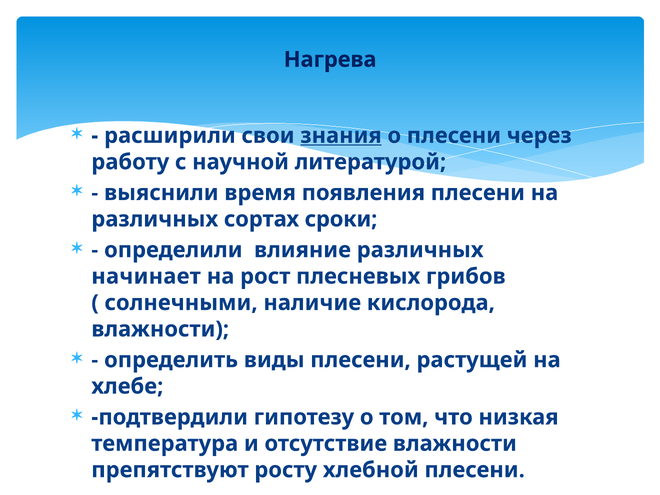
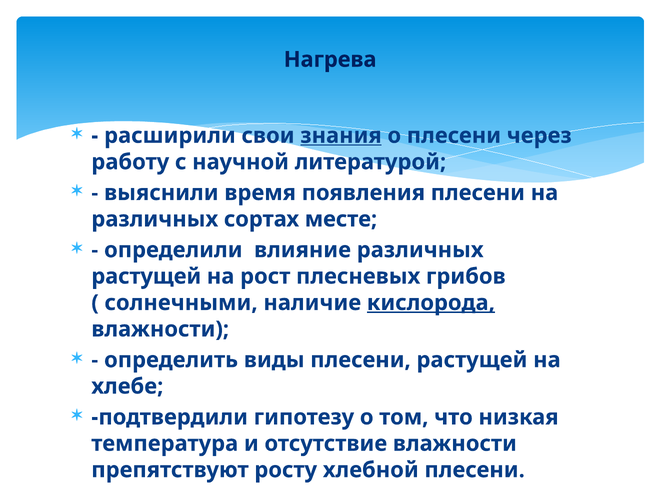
сроки: сроки -> месте (341, 219)
начинает: начинает -> растущей (146, 276)
кислорода underline: none -> present (431, 303)
